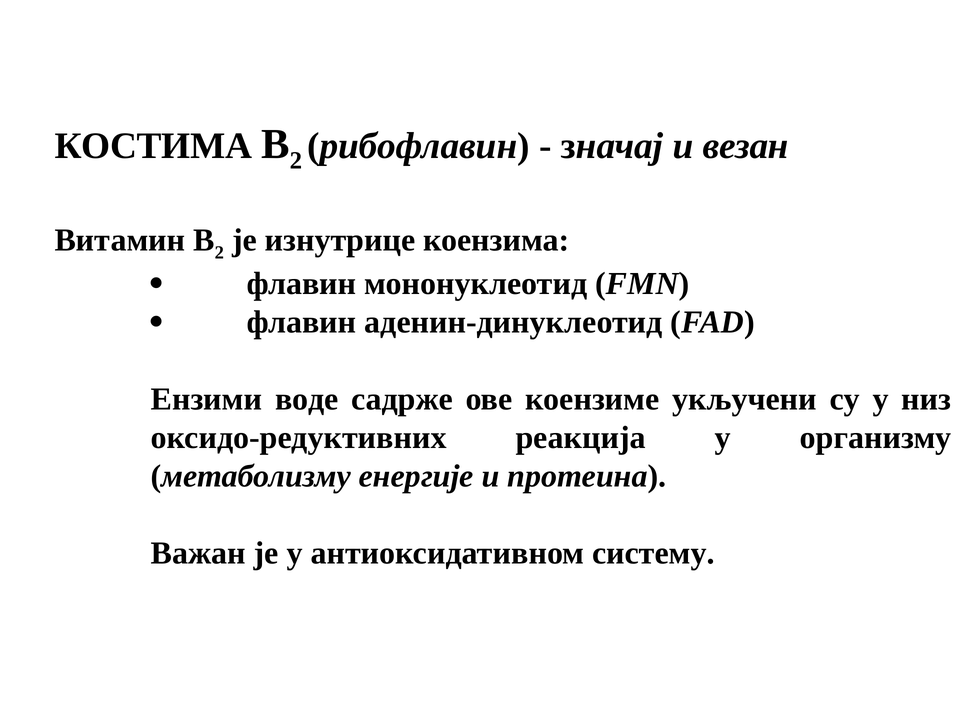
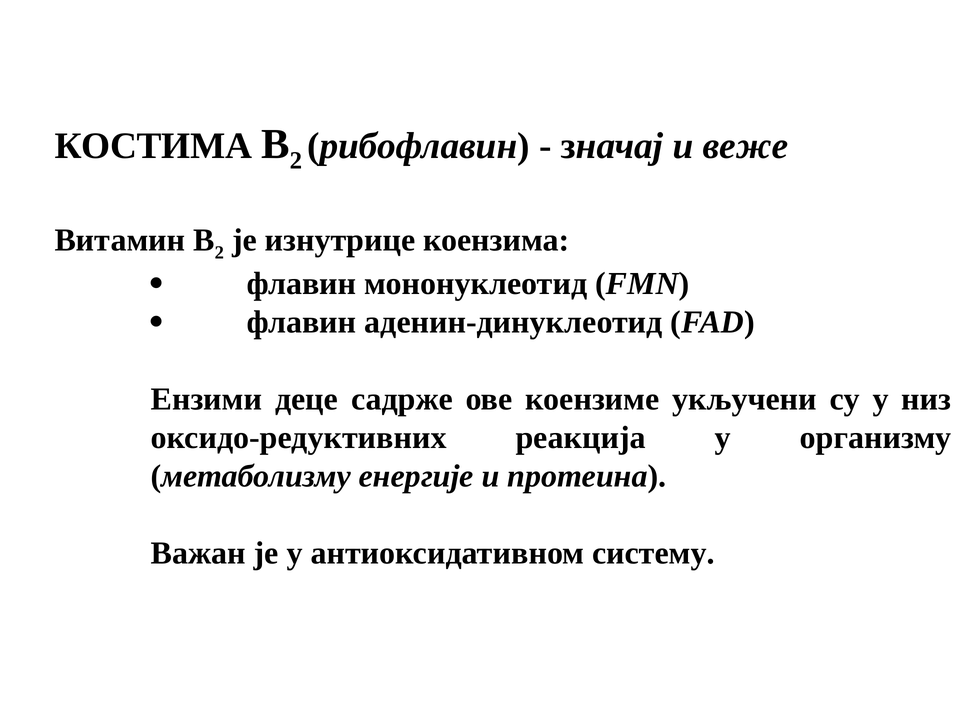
везан: везан -> веже (745, 146)
воде: воде -> деце (307, 399)
